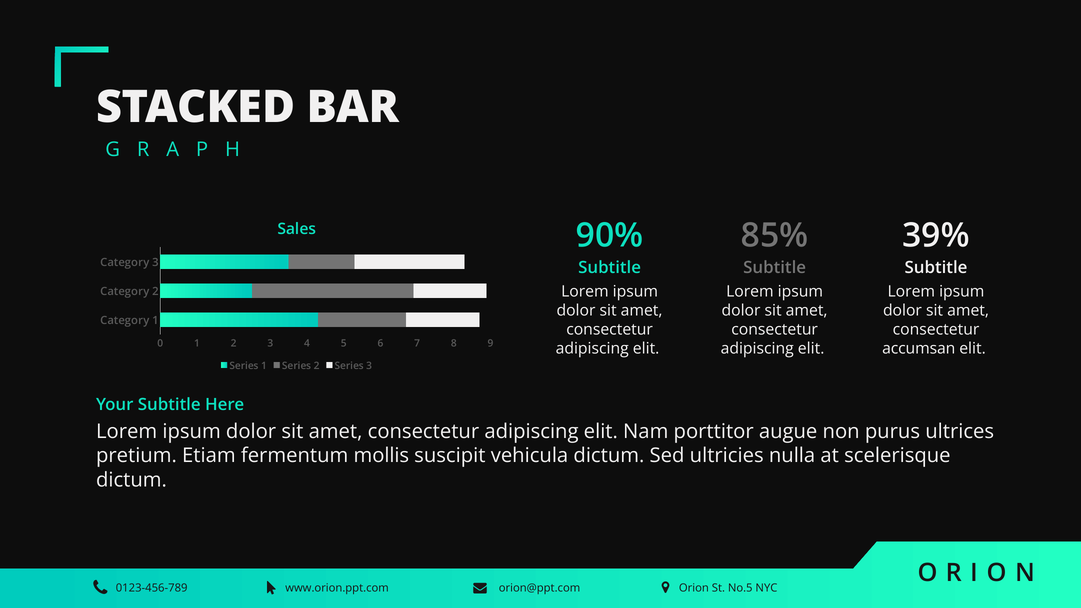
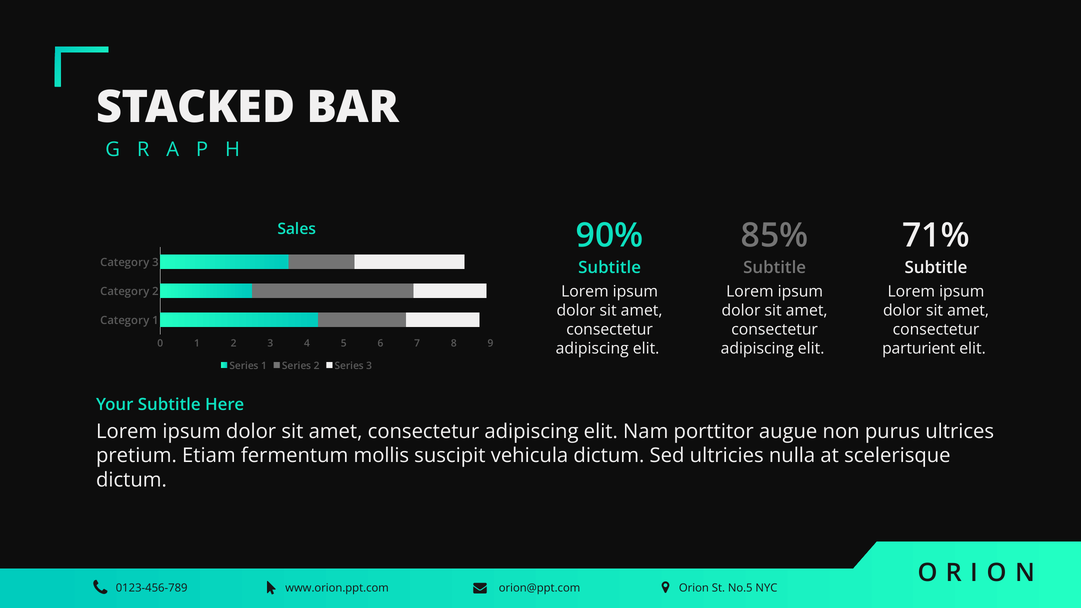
39%: 39% -> 71% (936, 236)
accumsan: accumsan -> parturient (919, 348)
